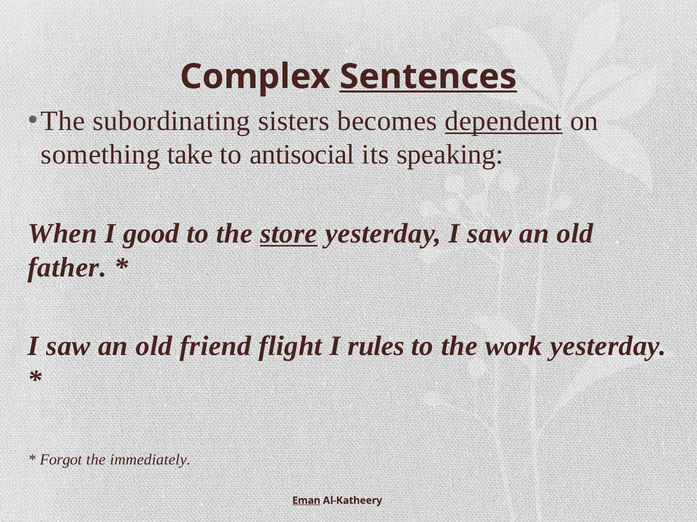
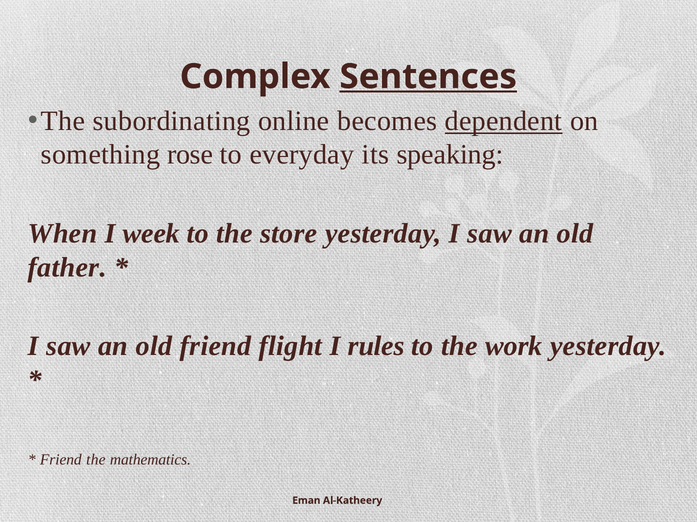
sisters: sisters -> online (294, 121)
take: take -> rose (190, 155)
antisocial: antisocial -> everyday (302, 155)
good: good -> week (151, 234)
store underline: present -> none (289, 234)
Forgot: Forgot -> Friend (61, 460)
immediately: immediately -> mathematics (150, 460)
Eman underline: present -> none (306, 501)
